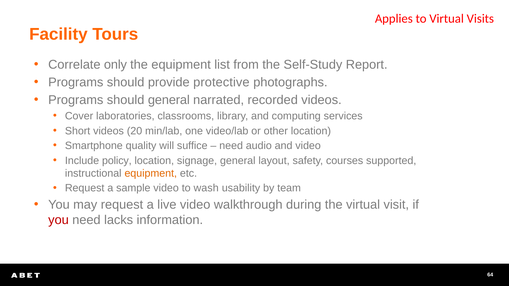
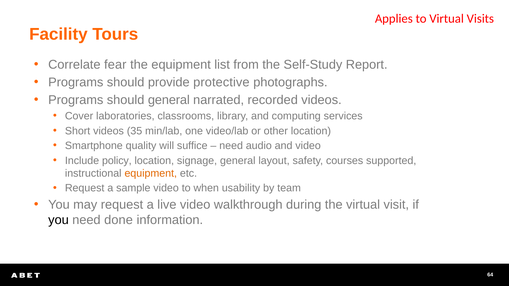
only: only -> fear (115, 65)
20: 20 -> 35 (135, 131)
wash: wash -> when (206, 188)
you colour: red -> black (59, 220)
lacks: lacks -> done (119, 220)
